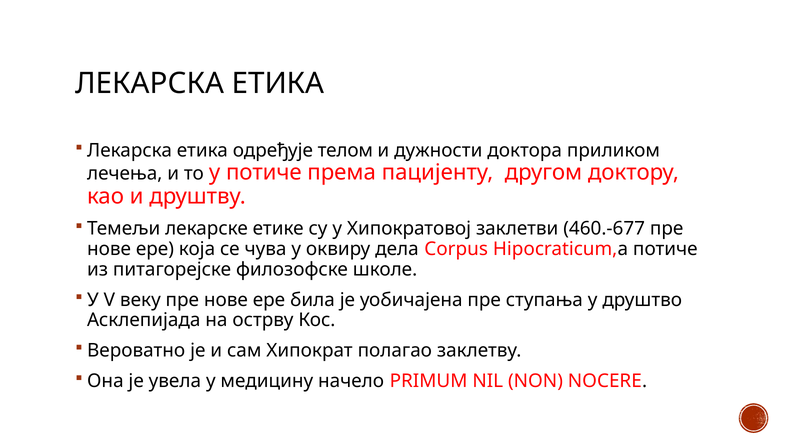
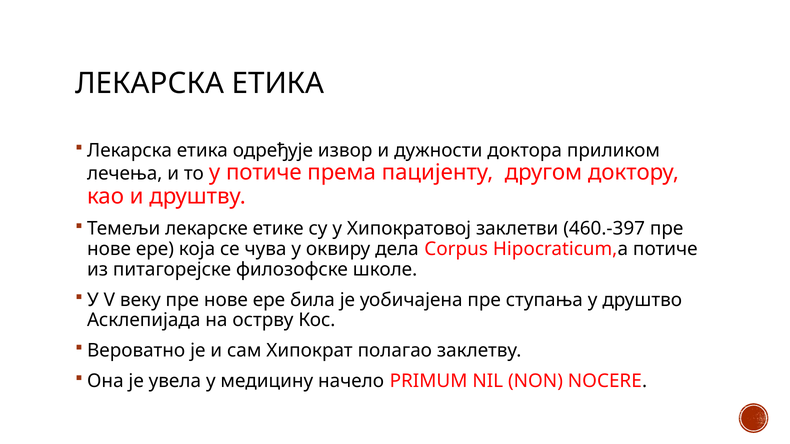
телом: телом -> извор (345, 151)
460.-677: 460.-677 -> 460.-397 (604, 229)
